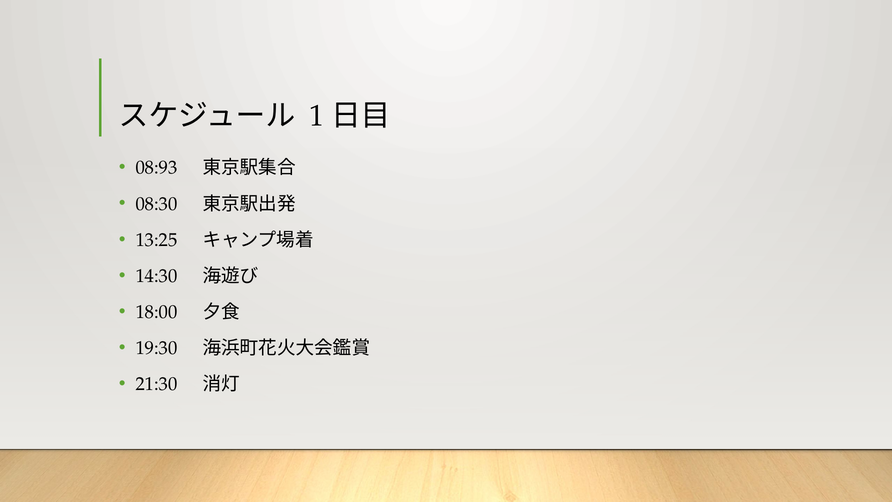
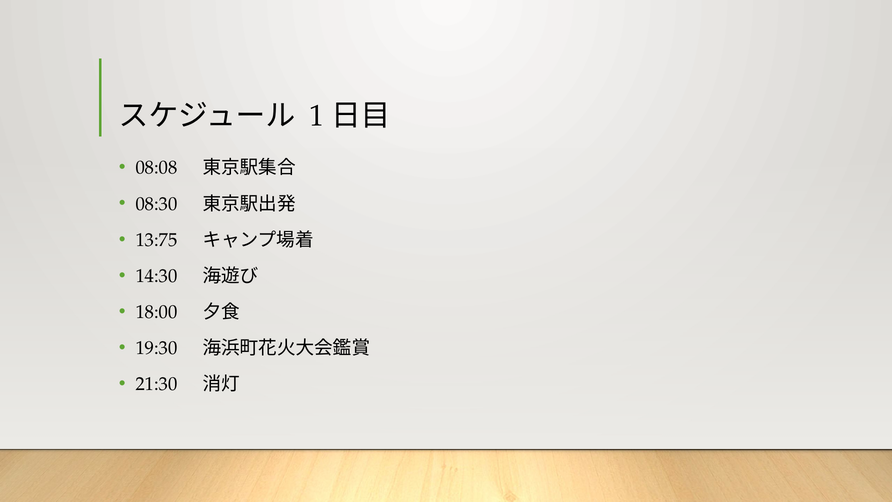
08:93: 08:93 -> 08:08 (157, 168)
13:25: 13:25 -> 13:75 (157, 240)
